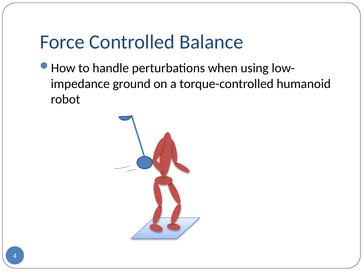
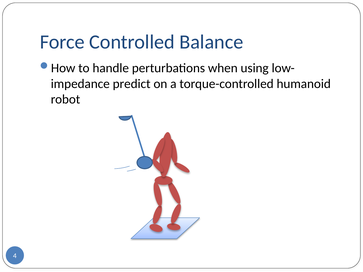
ground: ground -> predict (132, 84)
